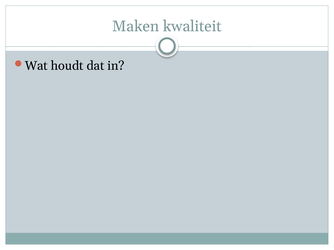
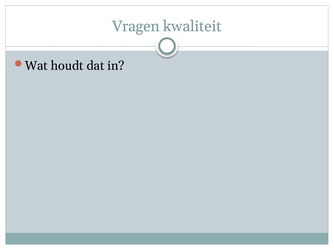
Maken: Maken -> Vragen (136, 26)
